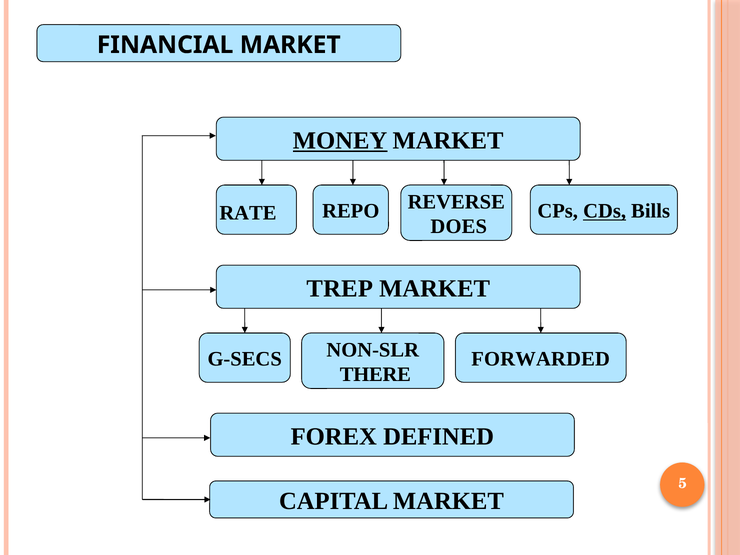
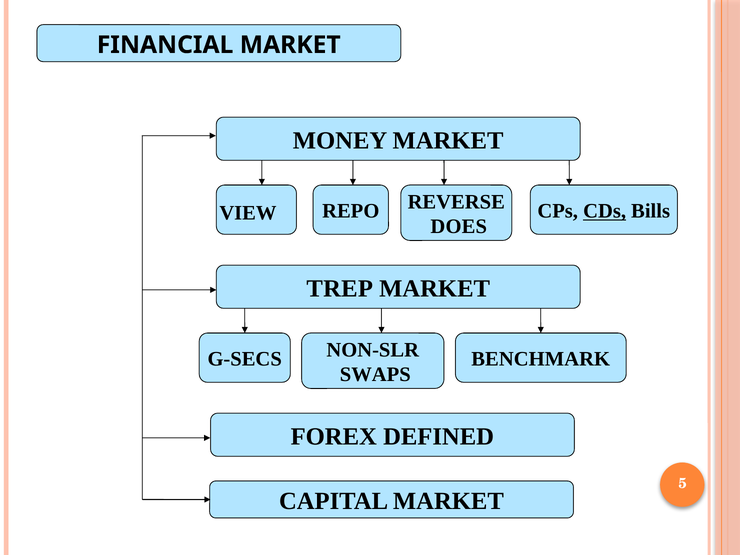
MONEY underline: present -> none (340, 140)
RATE: RATE -> VIEW (248, 213)
FORWARDED: FORWARDED -> BENCHMARK (541, 359)
THERE: THERE -> SWAPS (375, 375)
